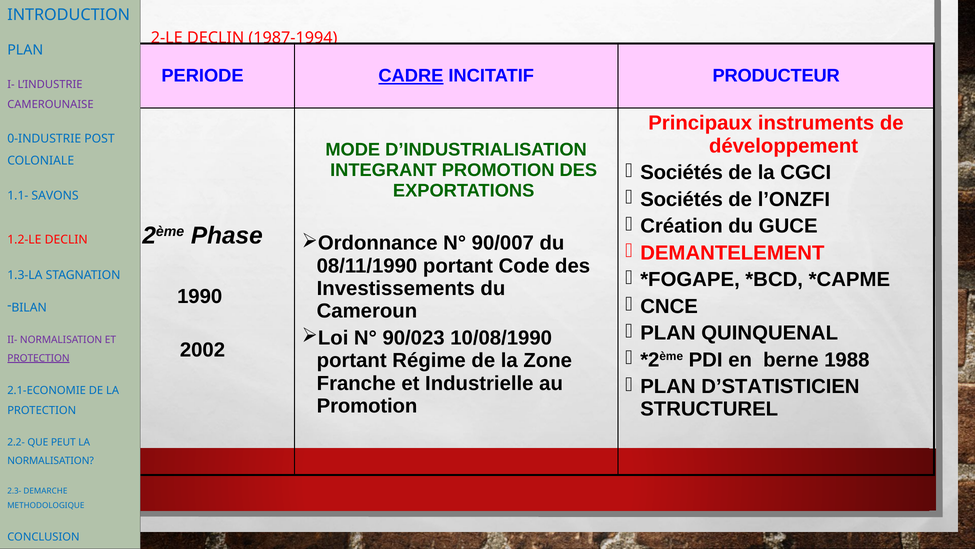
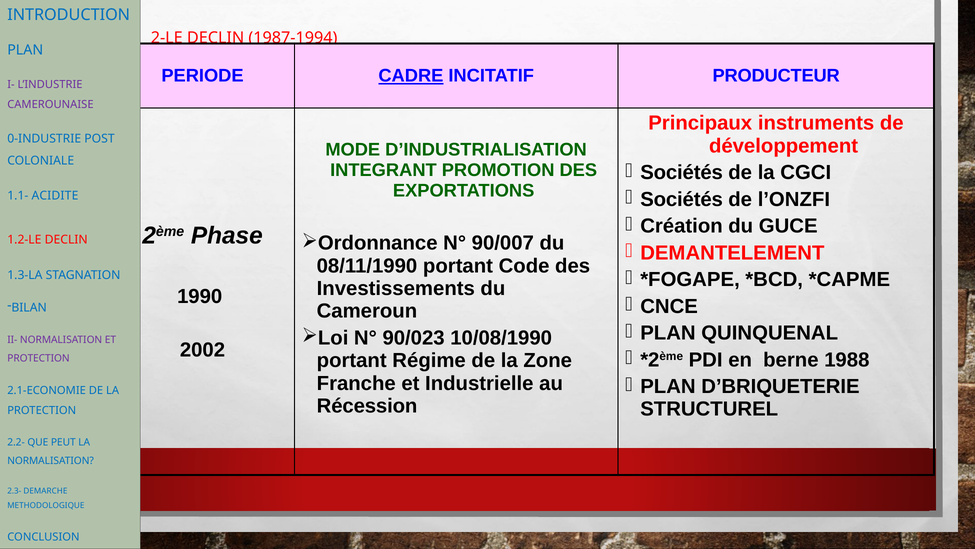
SAVONS: SAVONS -> ACIDITE (55, 195)
PROTECTION underline: present -> none (38, 358)
D’STATISTICIEN: D’STATISTICIEN -> D’BRIQUETERIE (780, 386)
Promotion: Promotion -> Récession (367, 406)
